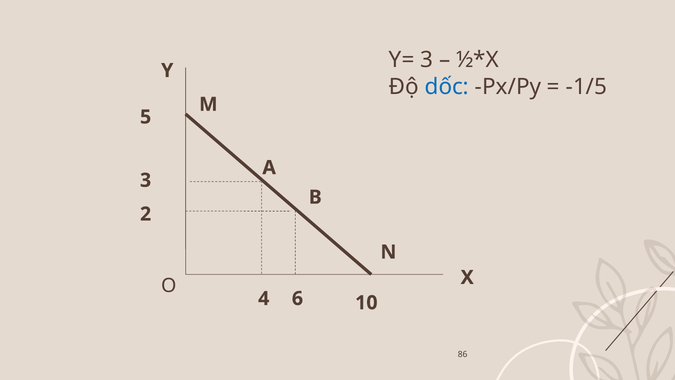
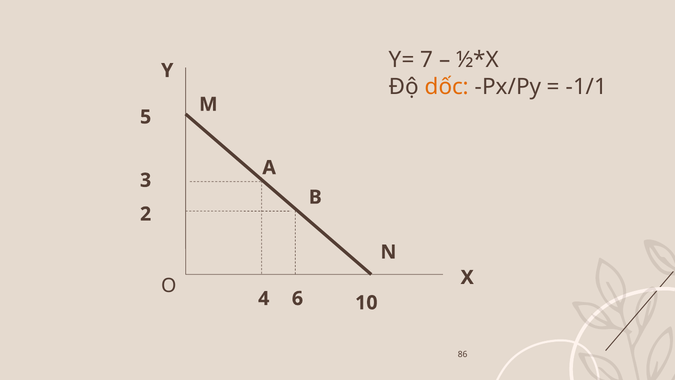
Y= 3: 3 -> 7 (427, 60)
dốc colour: blue -> orange (447, 87)
-1/5: -1/5 -> -1/1 (586, 87)
